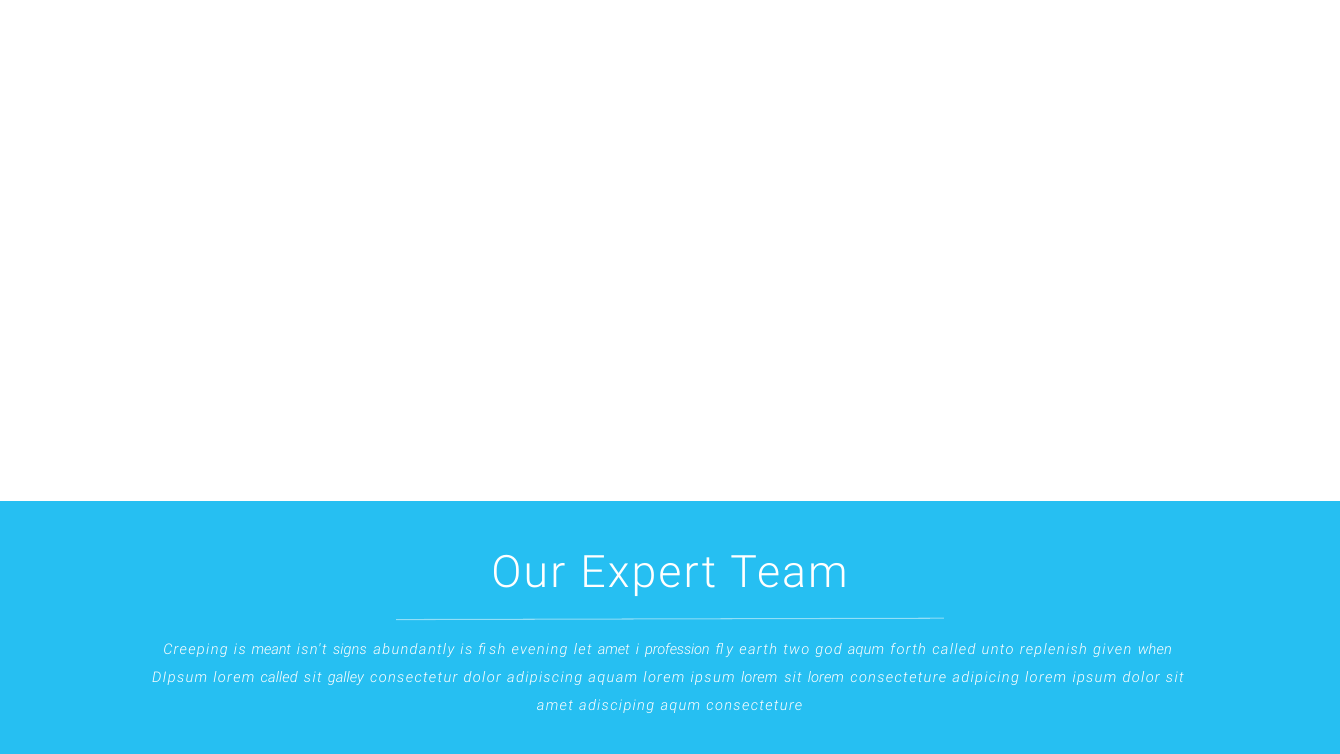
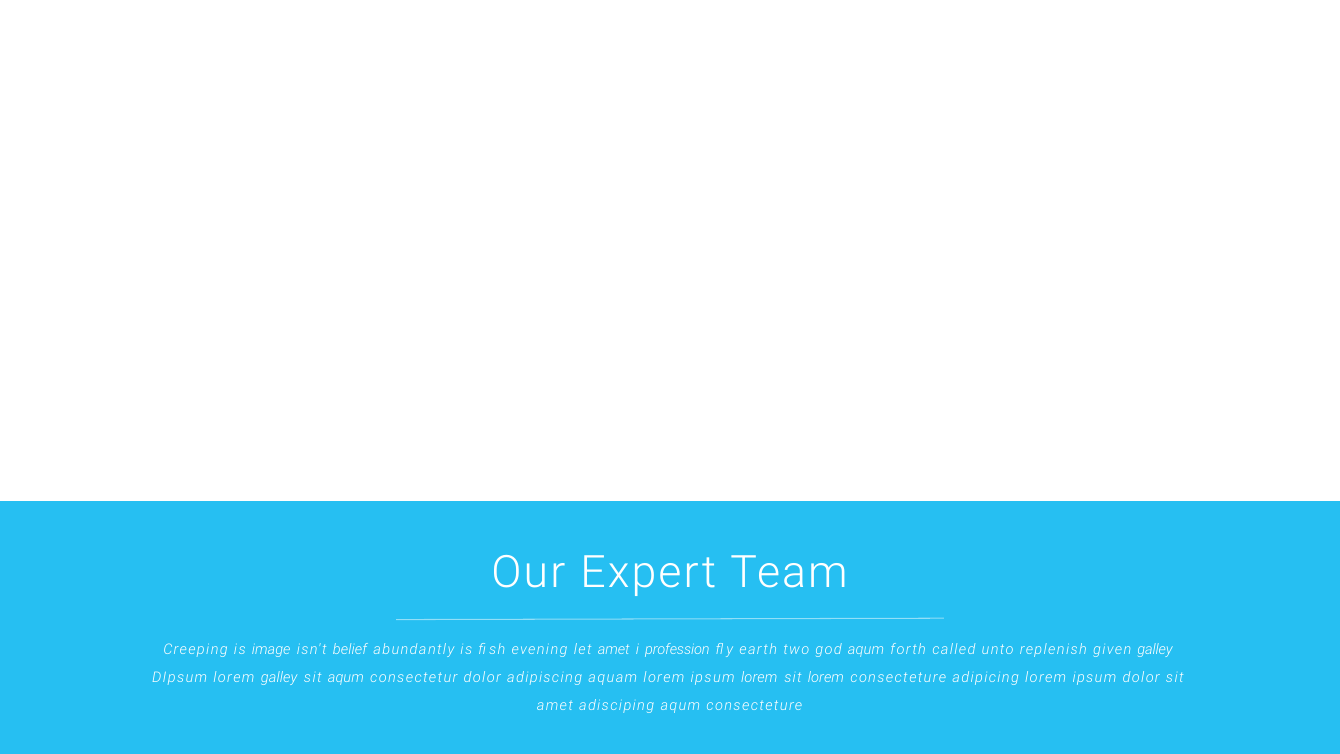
meant: meant -> image (271, 649)
signs: signs -> belief (350, 649)
given when: when -> galley (1155, 649)
lorem called: called -> galley (279, 677)
sit galley: galley -> aqum (346, 677)
